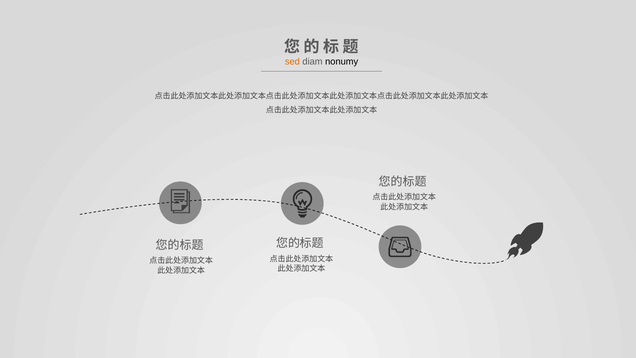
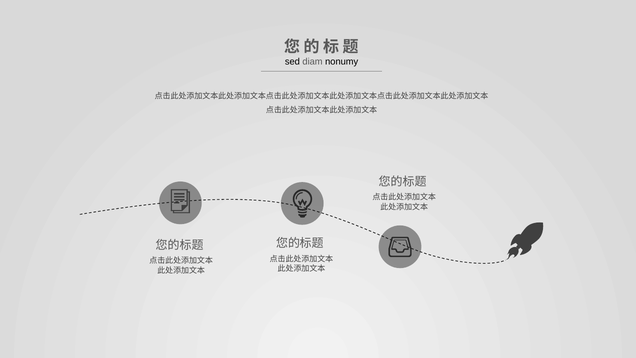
sed colour: orange -> black (292, 61)
